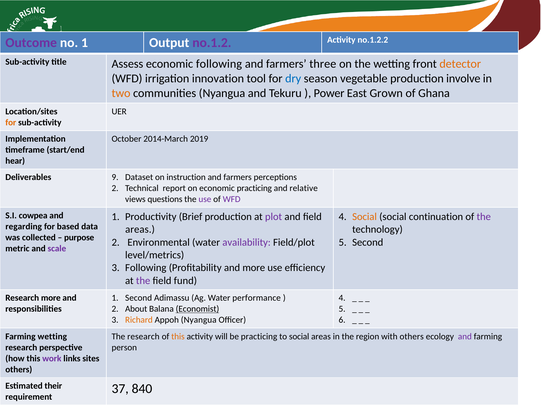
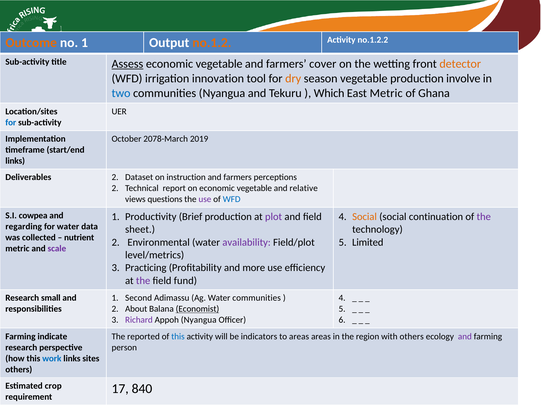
Outcome colour: purple -> orange (31, 43)
no.1.2 colour: purple -> orange (212, 43)
Assess underline: none -> present (127, 64)
following: following -> vegetable (219, 64)
three: three -> cover (323, 64)
dry colour: blue -> orange (293, 78)
two colour: orange -> blue (121, 93)
Power: Power -> Which (329, 93)
East Grown: Grown -> Metric (386, 93)
for colour: orange -> blue (11, 122)
2014-March: 2014-March -> 2078-March (166, 139)
hear: hear -> links (15, 161)
Deliverables 9: 9 -> 2 (115, 177)
on economic practicing: practicing -> vegetable (254, 188)
WFD colour: purple -> blue (232, 199)
for based: based -> water (68, 227)
areas: areas -> sheet (140, 229)
purpose: purpose -> nutrient (79, 238)
Second: Second -> Limited (368, 242)
Following: Following -> Practicing (146, 268)
Research more: more -> small (51, 298)
Water performance: performance -> communities (257, 298)
Richard colour: orange -> purple (139, 320)
Farming wetting: wetting -> indicate (52, 336)
The research: research -> reported (143, 336)
this colour: orange -> blue (178, 336)
be practicing: practicing -> indicators (259, 336)
to social: social -> areas (299, 336)
work colour: purple -> blue (52, 358)
their: their -> crop (53, 386)
37: 37 -> 17 (120, 388)
